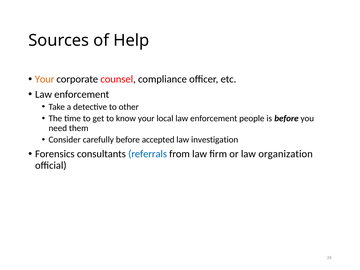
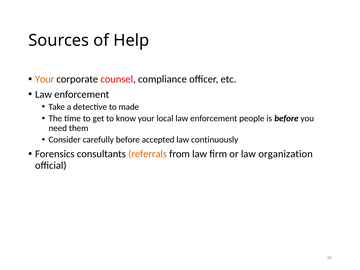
other: other -> made (129, 107)
investigation: investigation -> continuously (215, 140)
referrals colour: blue -> orange (148, 154)
